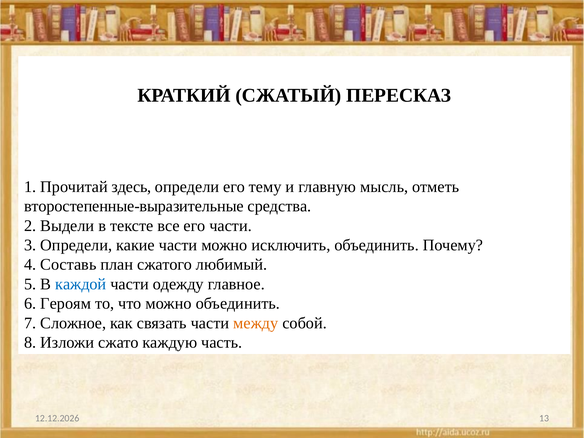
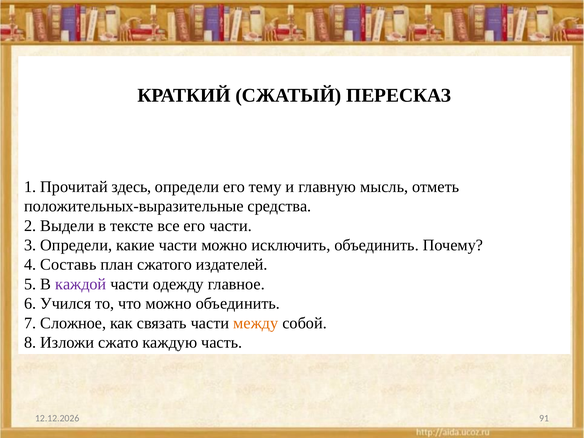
второстепенные-выразительные: второстепенные-выразительные -> положительных-выразительные (134, 206)
любимый: любимый -> издателей (232, 265)
каждой colour: blue -> purple (81, 284)
Героям: Героям -> Учился (66, 304)
13: 13 -> 91 (544, 418)
